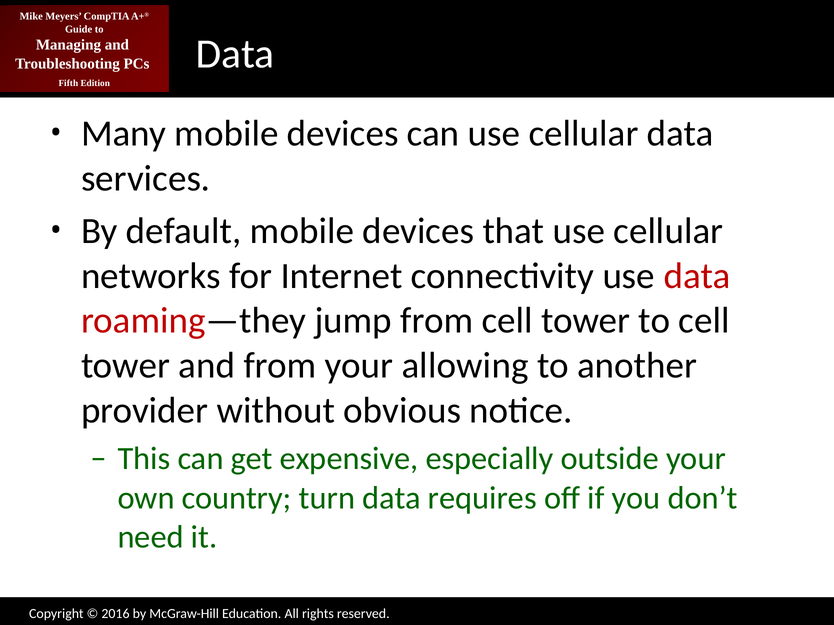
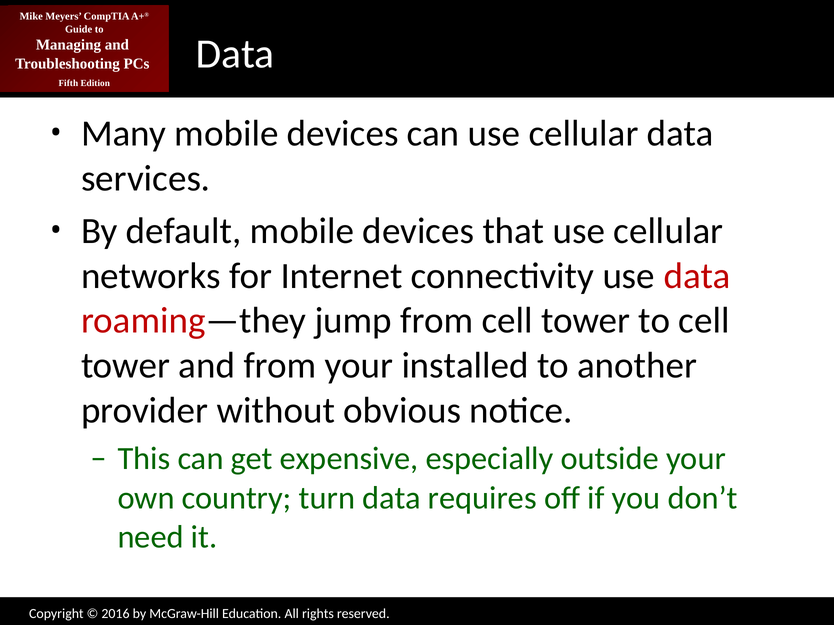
allowing: allowing -> installed (465, 366)
